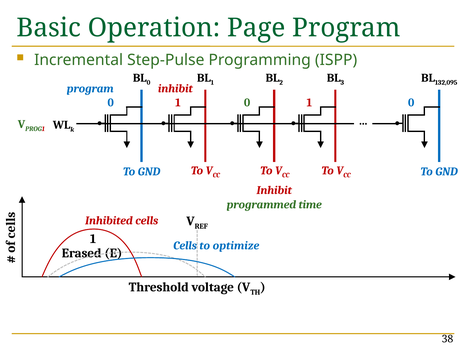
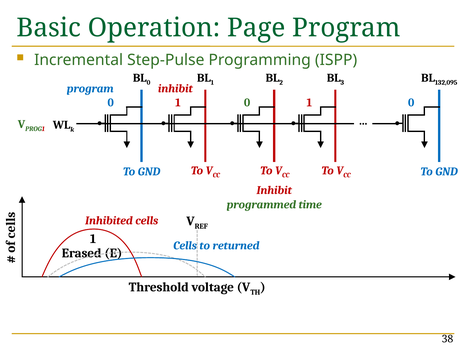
optimize: optimize -> returned (236, 245)
